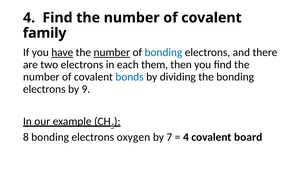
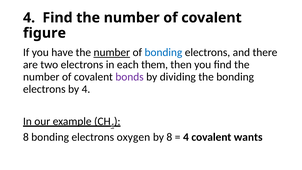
family: family -> figure (45, 33)
have underline: present -> none (62, 52)
bonds colour: blue -> purple (130, 77)
by 9: 9 -> 4 (86, 89)
by 7: 7 -> 8 (169, 137)
board: board -> wants (248, 137)
